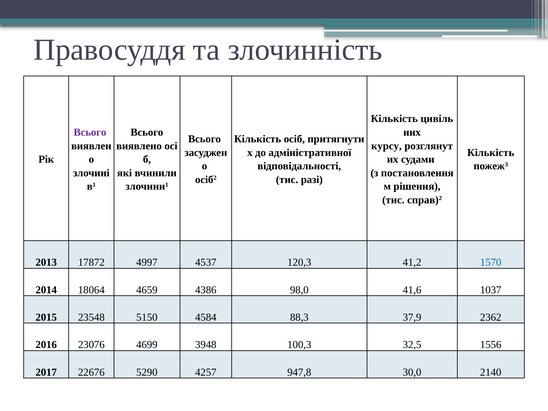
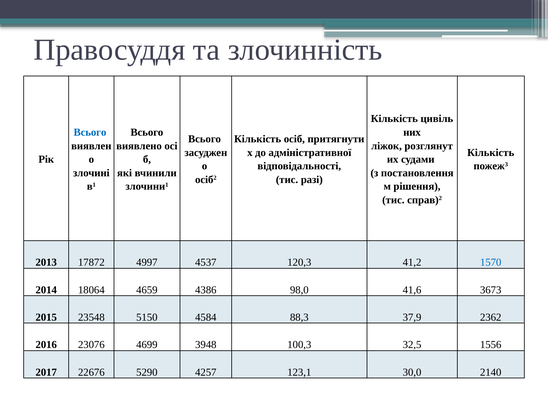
Всього colour: purple -> blue (90, 132)
курсу: курсу -> ліжок (387, 146)
1037: 1037 -> 3673 (491, 290)
947,8: 947,8 -> 123,1 (299, 372)
